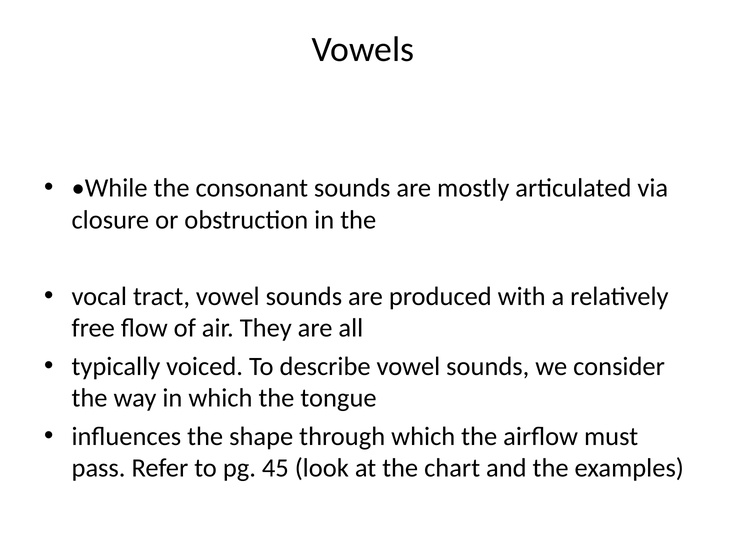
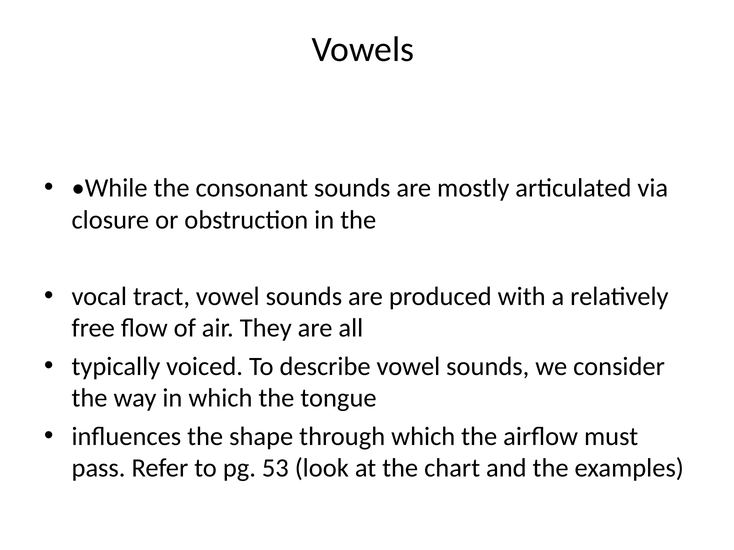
45: 45 -> 53 (275, 469)
